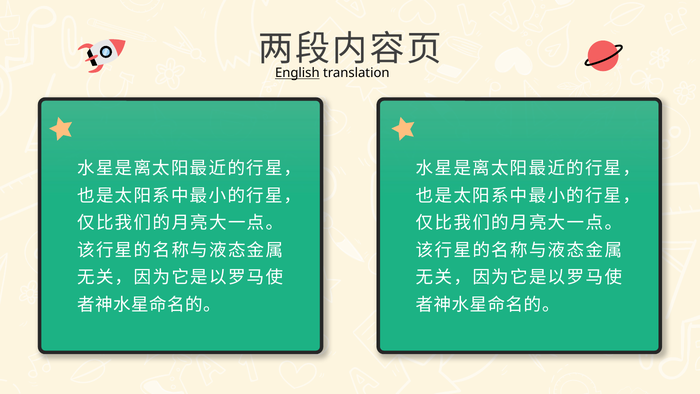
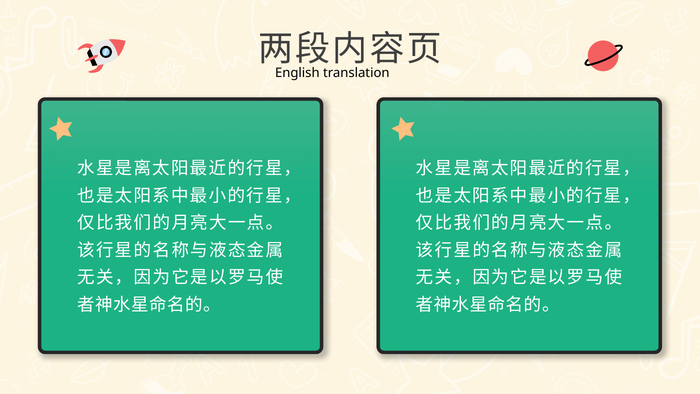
English underline: present -> none (297, 73)
